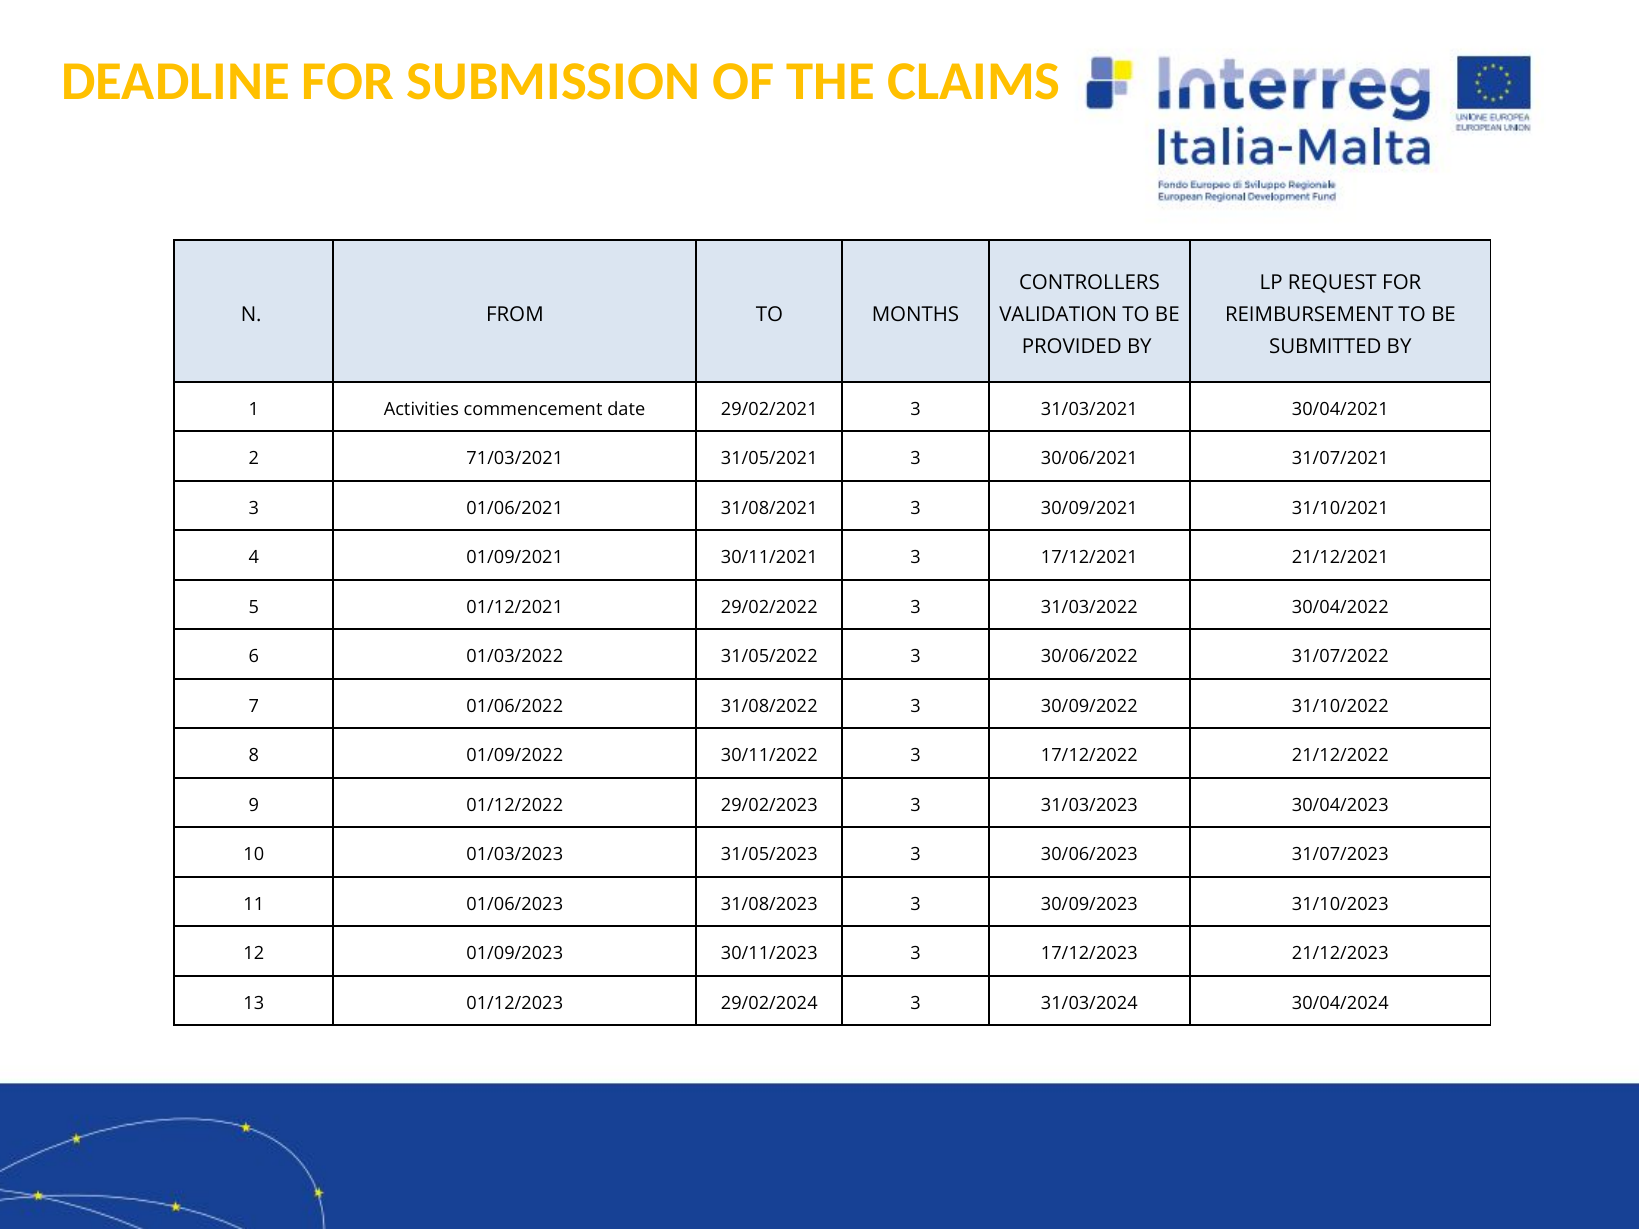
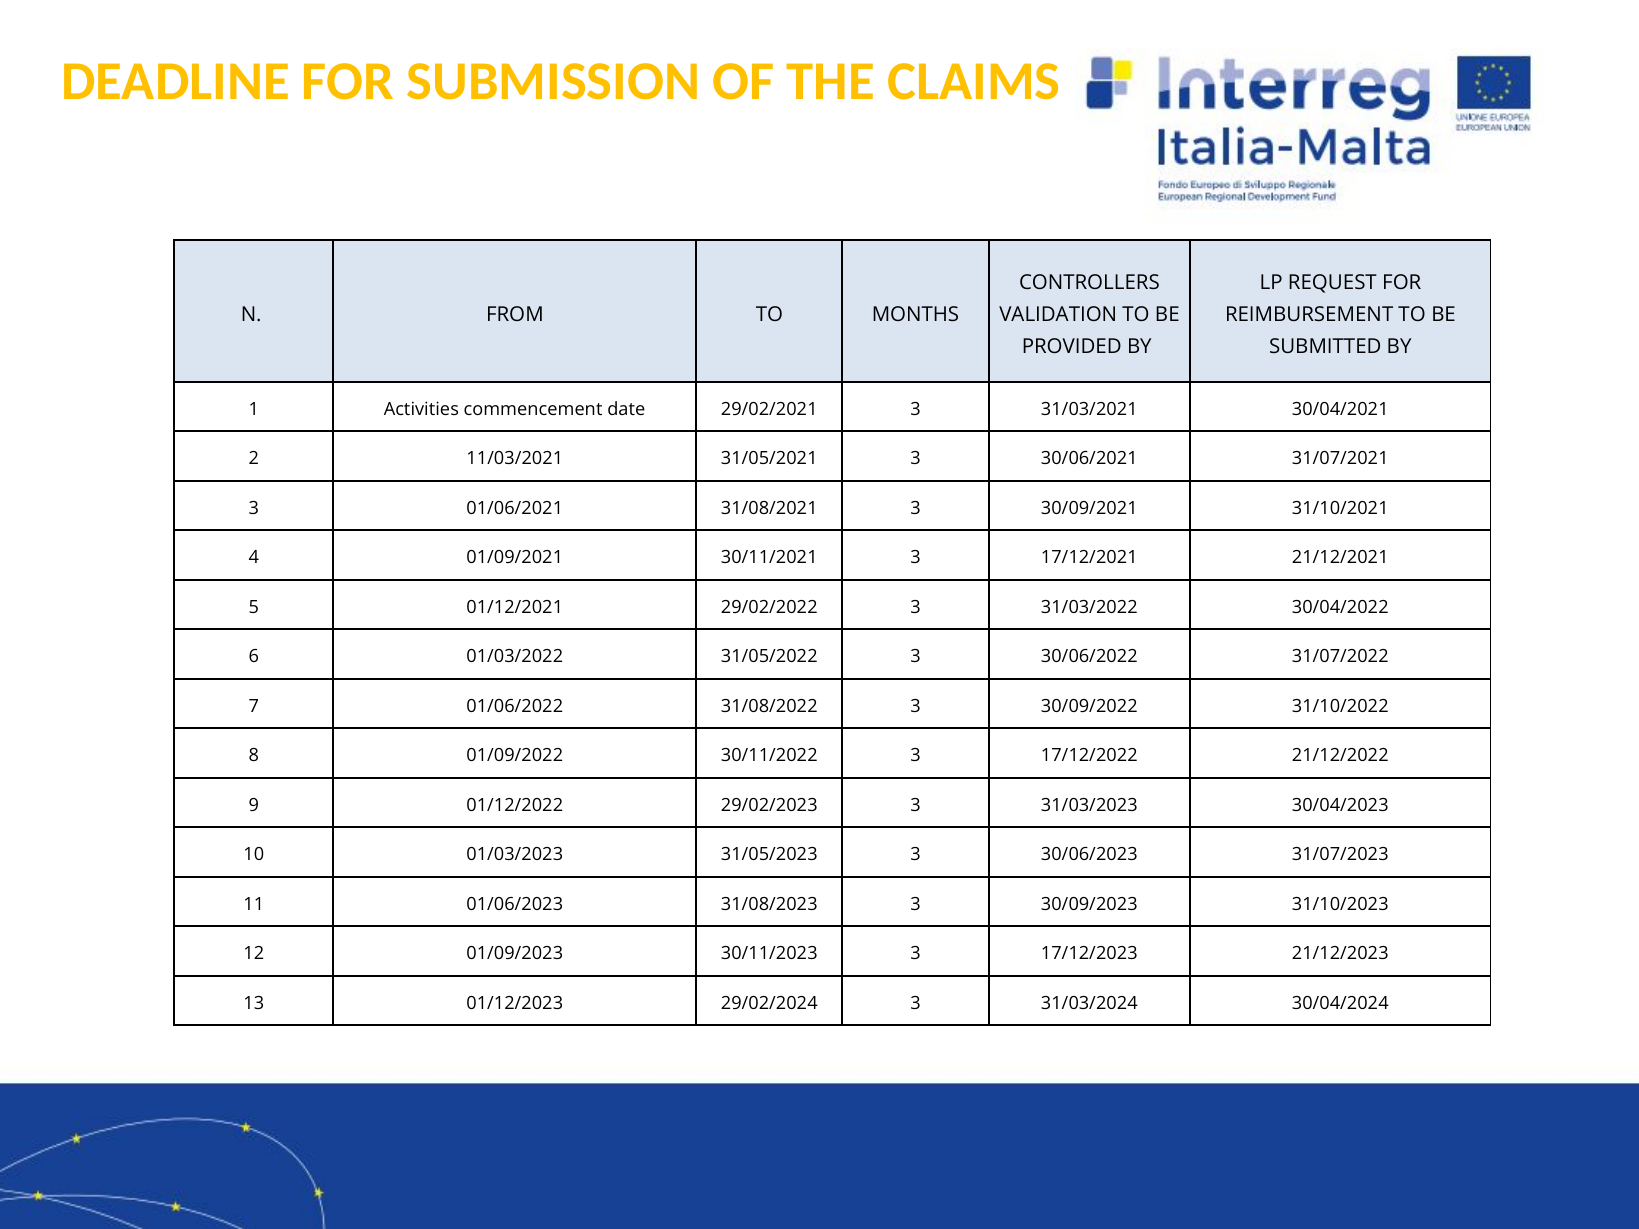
71/03/2021: 71/03/2021 -> 11/03/2021 (515, 459)
